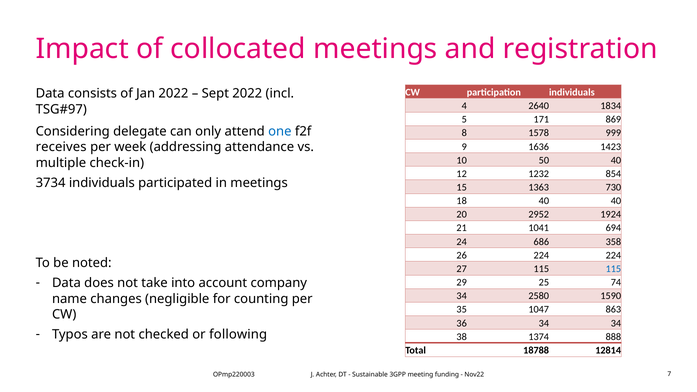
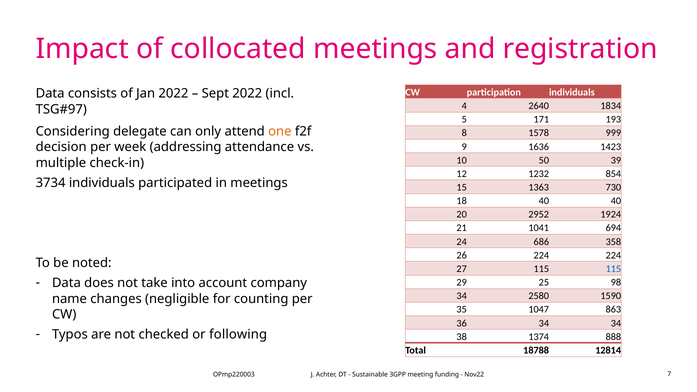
869: 869 -> 193 (613, 120)
one colour: blue -> orange (280, 132)
receives: receives -> decision (61, 147)
50 40: 40 -> 39 (616, 160)
74: 74 -> 98 (616, 283)
